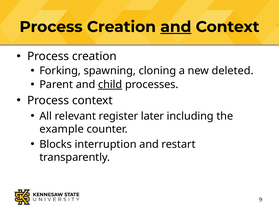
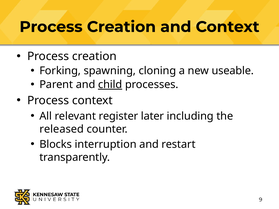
and underline: present -> none (176, 27)
deleted: deleted -> useable (233, 71)
example: example -> released (62, 129)
